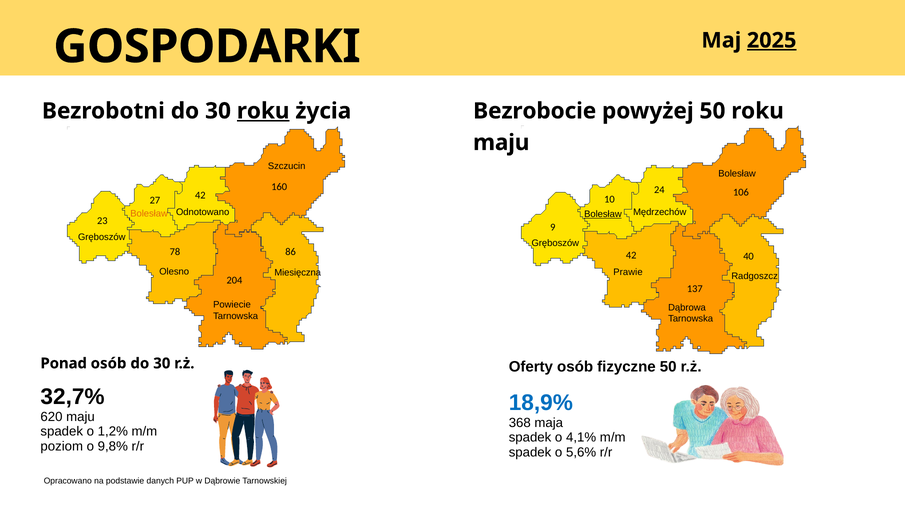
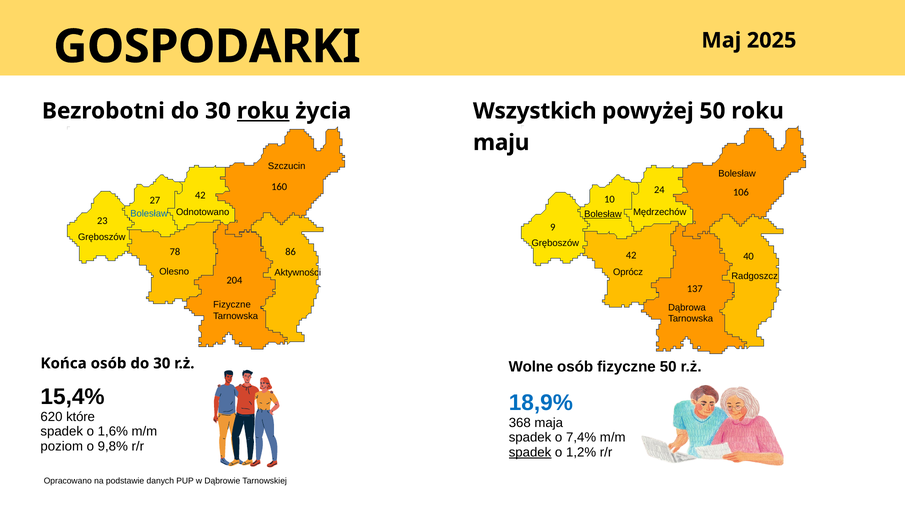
2025 underline: present -> none (772, 40)
Bezrobocie: Bezrobocie -> Wszystkich (535, 111)
Bolesław colour: orange -> blue (149, 213)
Prawie: Prawie -> Oprócz (628, 272)
Miesięczna: Miesięczna -> Aktywności (298, 273)
Powiecie: Powiecie -> Fizyczne (232, 305)
Oferty: Oferty -> Wolne (531, 367)
Ponad: Ponad -> Końca (64, 363)
32,7%: 32,7% -> 15,4% (73, 397)
620 maju: maju -> które (81, 417)
1,2%: 1,2% -> 1,6% (113, 432)
4,1%: 4,1% -> 7,4% (581, 438)
spadek underline: none -> present (530, 452)
5,6%: 5,6% -> 1,2% (581, 452)
